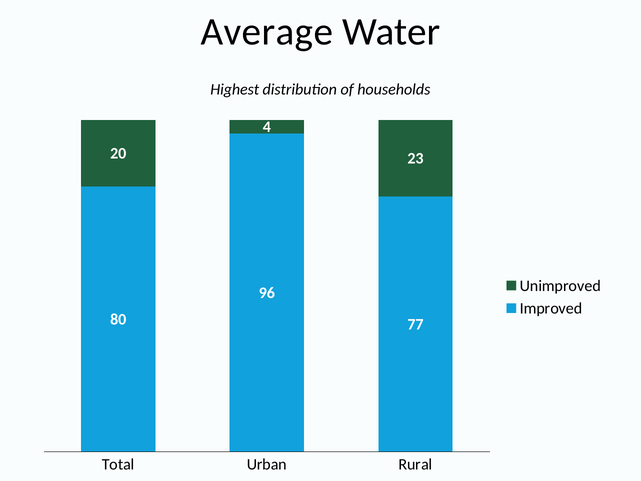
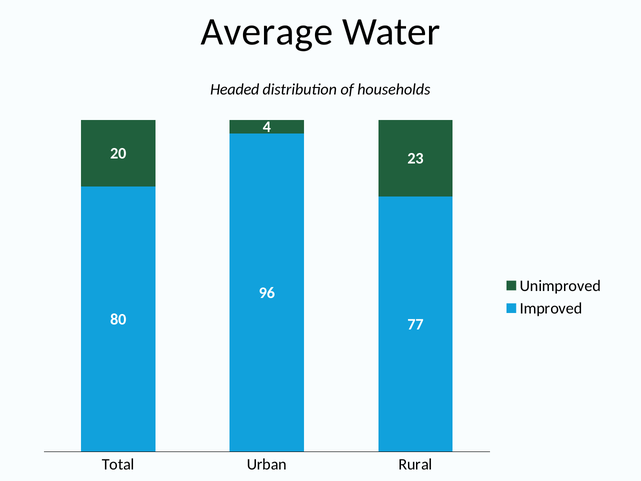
Highest: Highest -> Headed (235, 89)
